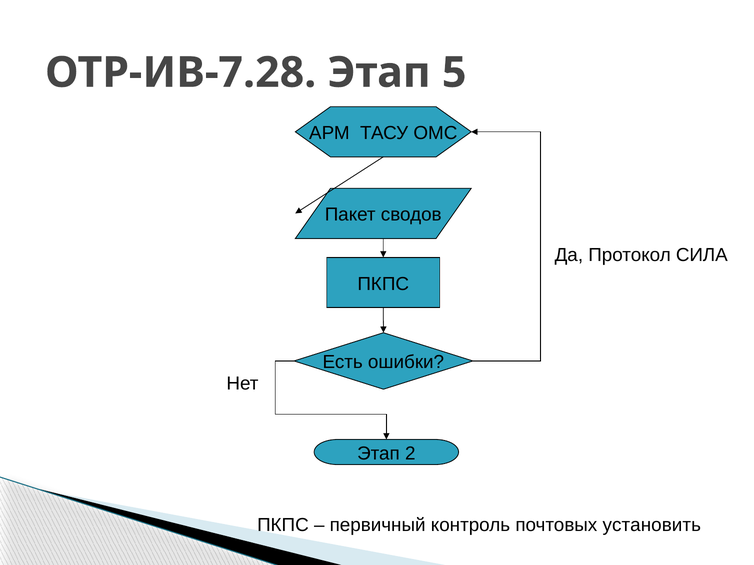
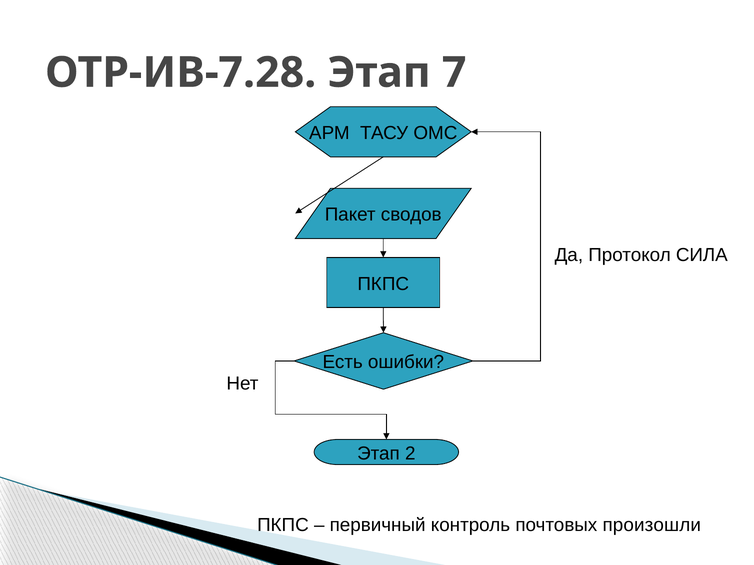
5: 5 -> 7 (454, 73)
установить: установить -> произошли (652, 525)
